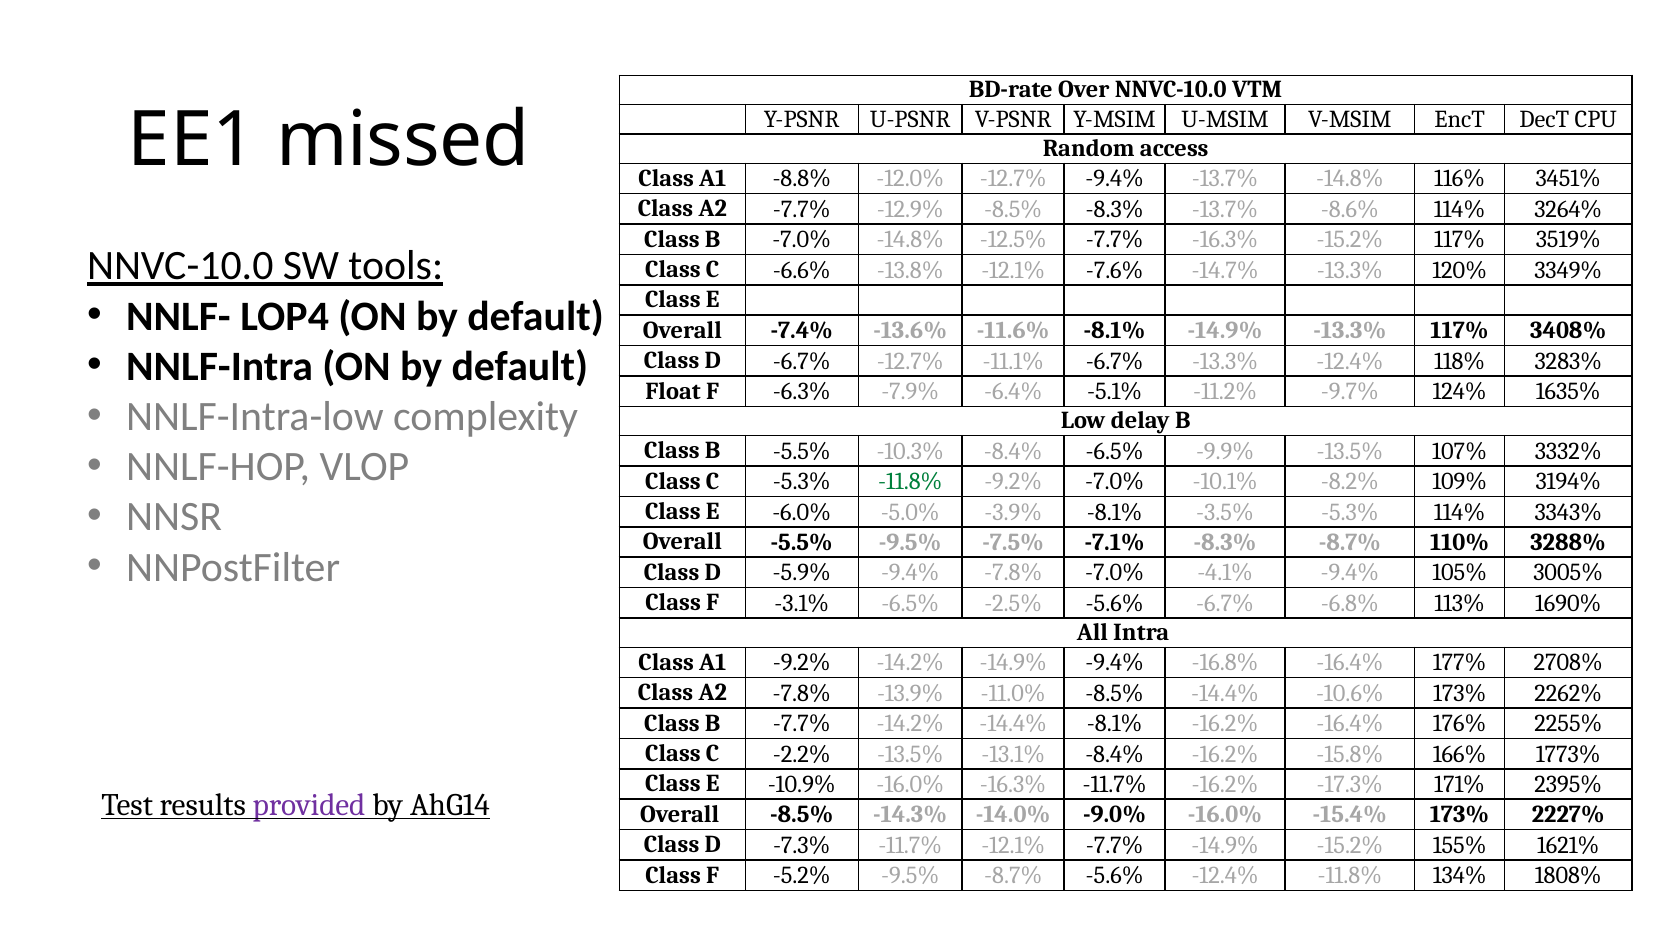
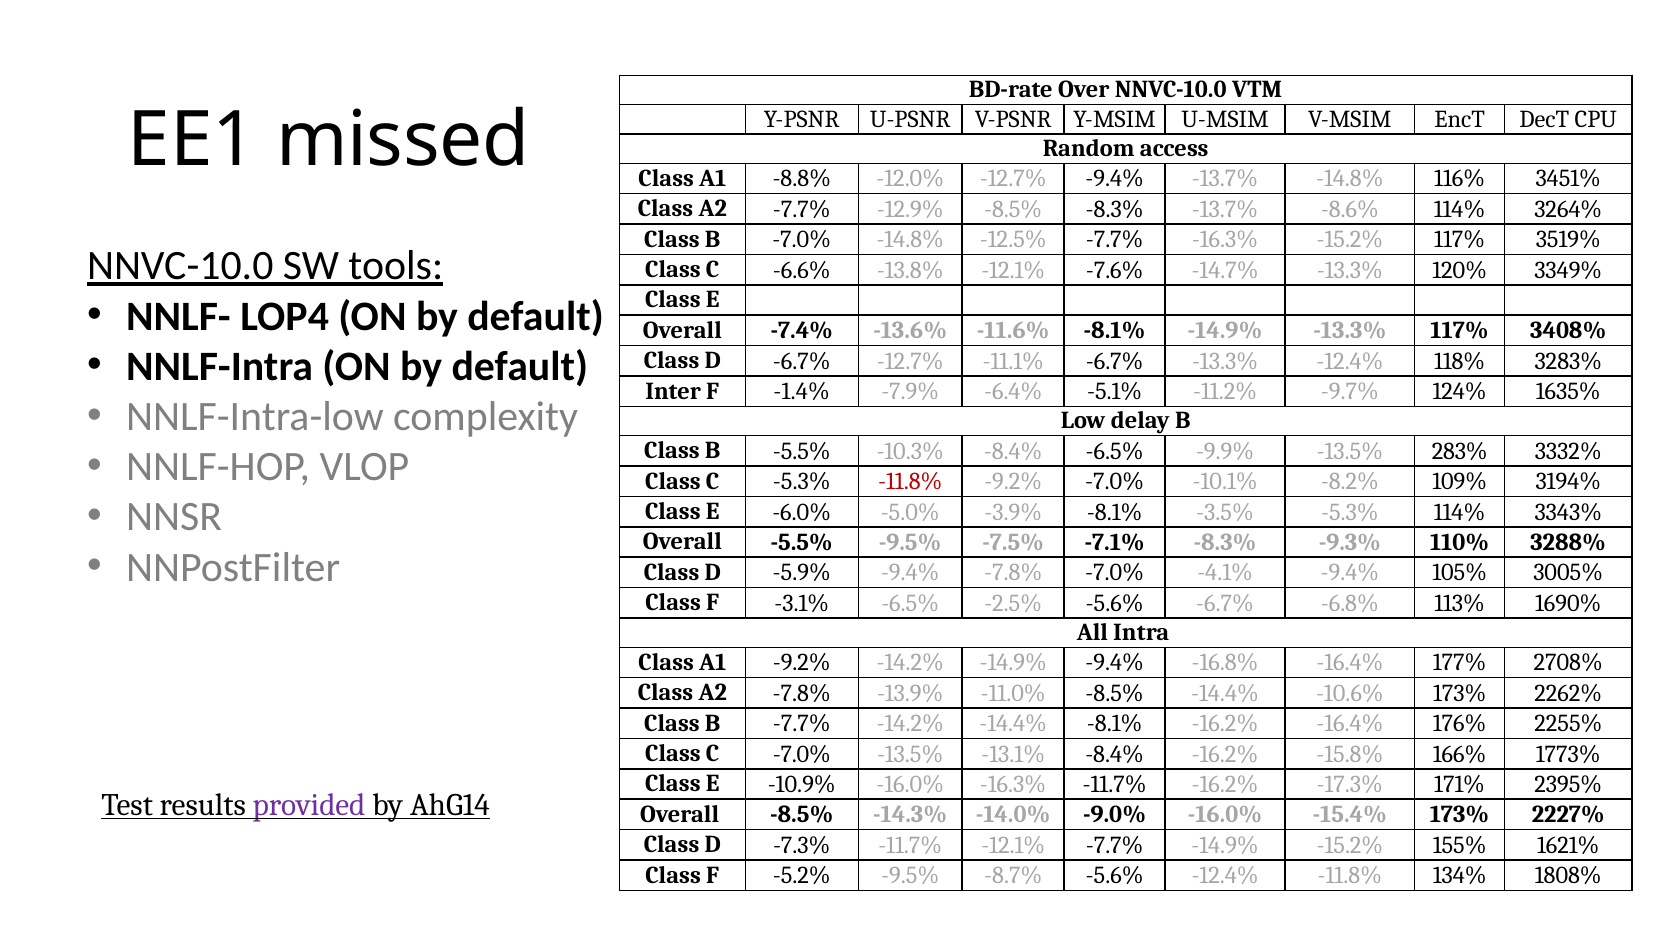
Float: Float -> Inter (673, 391)
-6.3%: -6.3% -> -1.4% (802, 391)
107%: 107% -> 283% (1460, 451)
-11.8% colour: green -> red (910, 481)
-8.3% -8.7%: -8.7% -> -9.3% (1350, 542)
C -2.2%: -2.2% -> -7.0% (802, 754)
